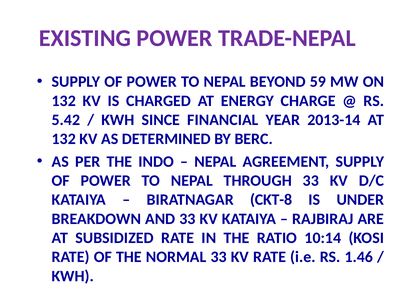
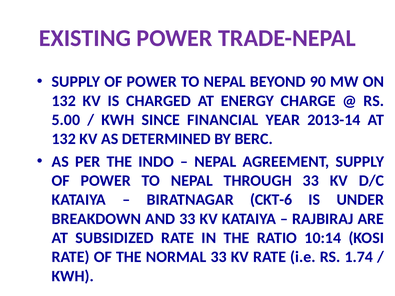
59: 59 -> 90 (318, 82)
5.42: 5.42 -> 5.00 (66, 120)
CKT-8: CKT-8 -> CKT-6 (271, 200)
1.46: 1.46 -> 1.74 (359, 257)
